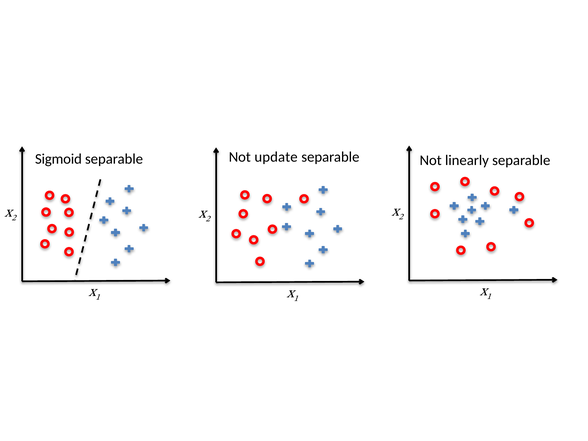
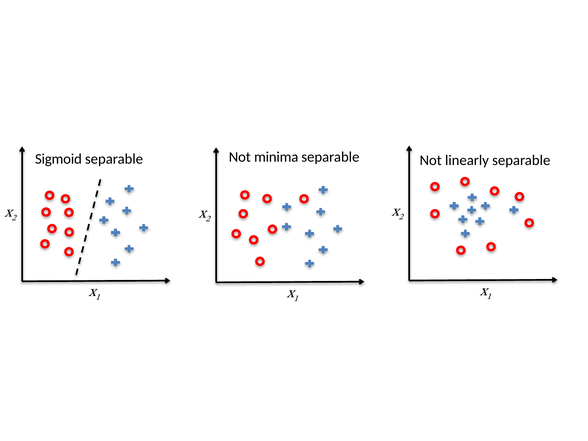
update: update -> minima (276, 157)
